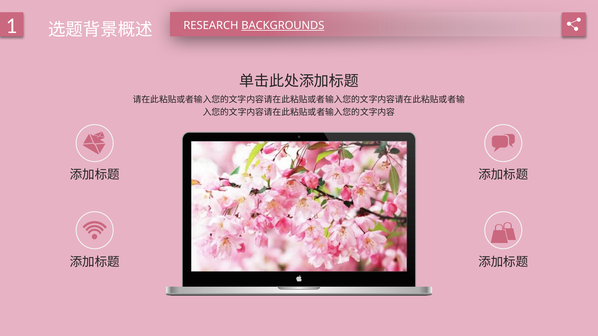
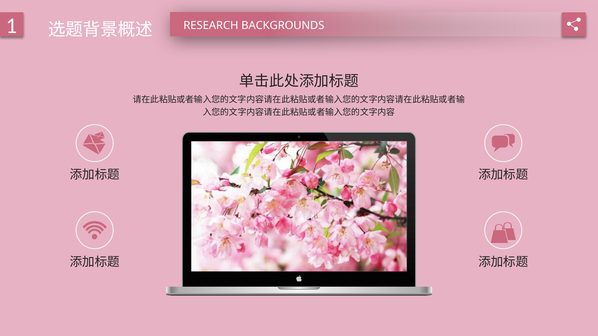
BACKGROUNDS underline: present -> none (283, 26)
